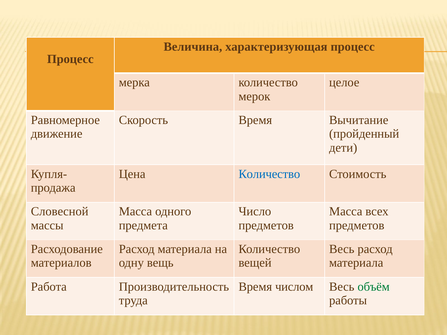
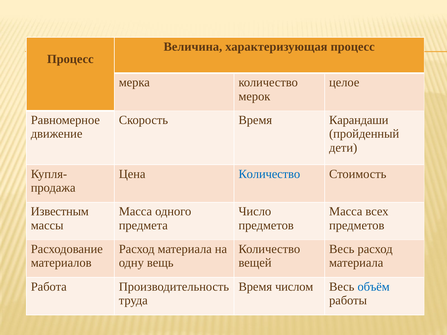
Вычитание: Вычитание -> Карандаши (359, 120)
Словесной: Словесной -> Известным (60, 212)
объём colour: green -> blue (374, 287)
